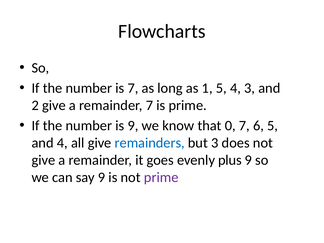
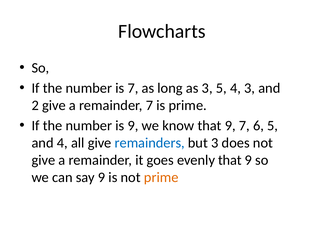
as 1: 1 -> 3 (207, 88)
know that 0: 0 -> 9 (230, 126)
evenly plus: plus -> that (230, 160)
prime colour: purple -> orange (161, 177)
